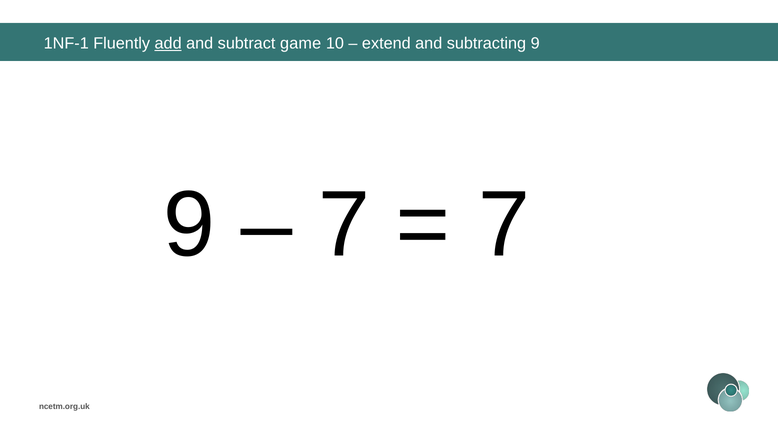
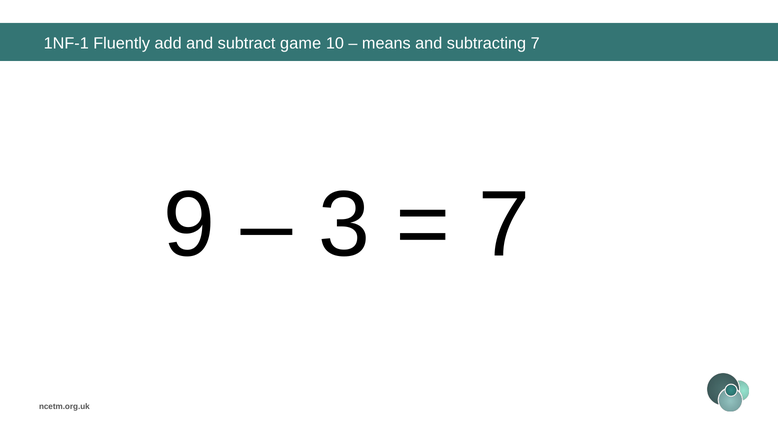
add underline: present -> none (168, 43)
extend: extend -> means (386, 43)
subtracting 9: 9 -> 7 (535, 43)
7: 7 -> 3 (344, 225)
